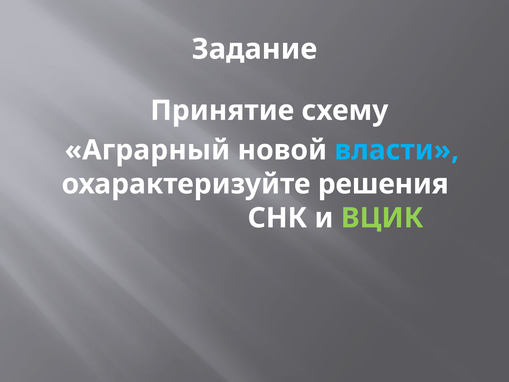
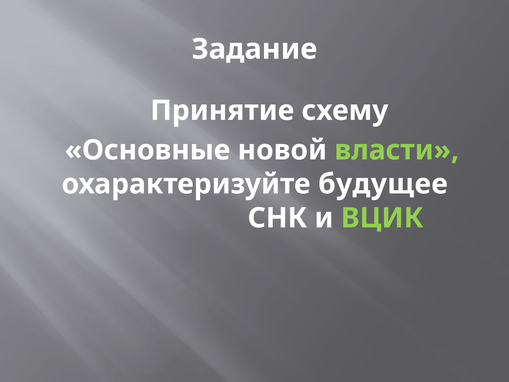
Аграрный: Аграрный -> Основные (147, 150)
власти colour: light blue -> light green (397, 150)
решения: решения -> будущее (383, 184)
